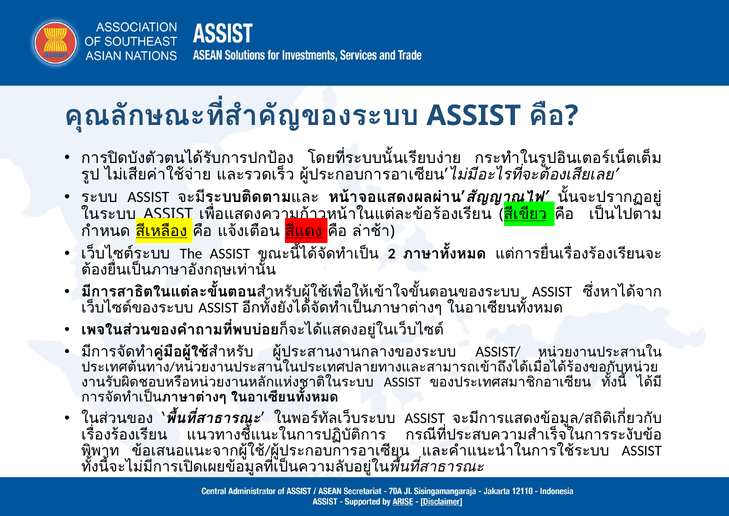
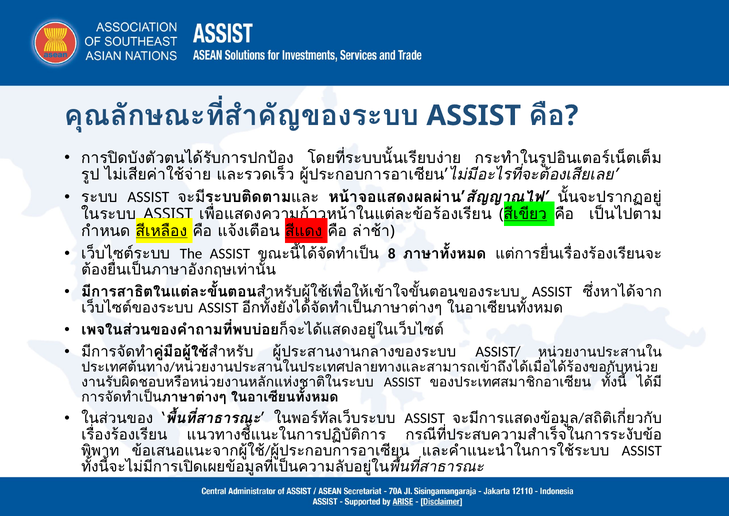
2: 2 -> 8 (392, 254)
